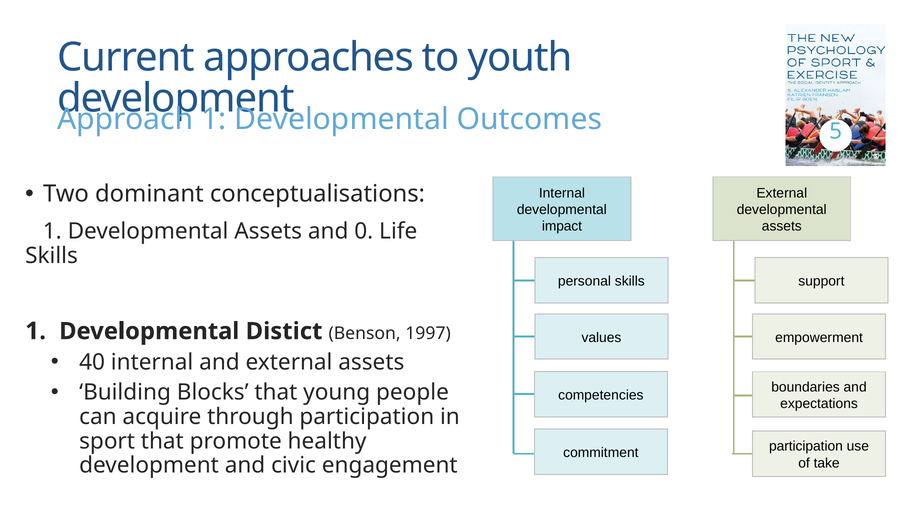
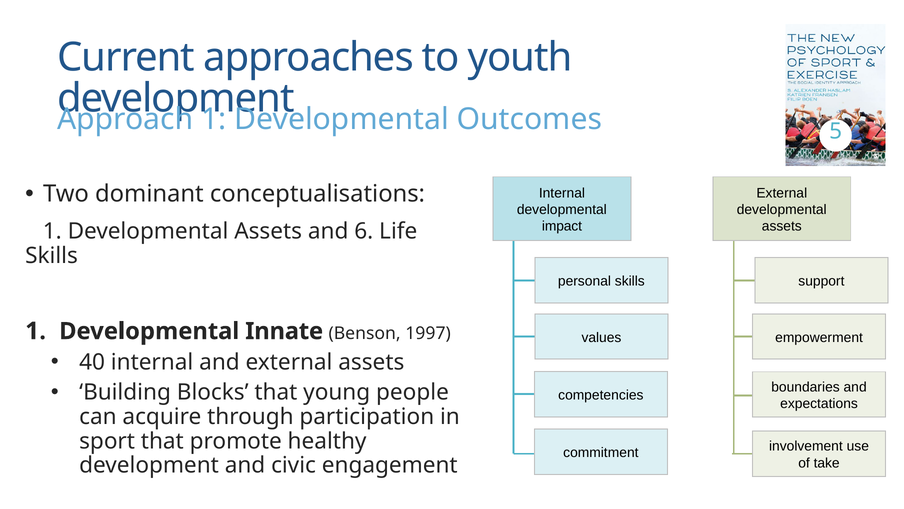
0: 0 -> 6 (364, 231)
Distict: Distict -> Innate (284, 331)
participation: participation -> involvement (806, 446)
